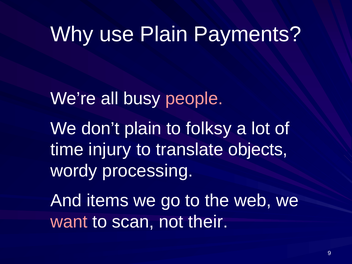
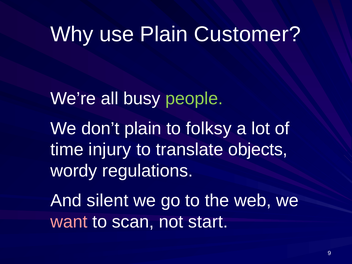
Payments: Payments -> Customer (247, 34)
people colour: pink -> light green (194, 99)
processing: processing -> regulations (148, 171)
items: items -> silent (107, 201)
their: their -> start (208, 222)
